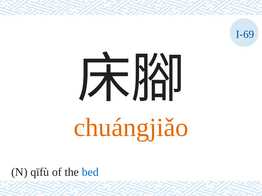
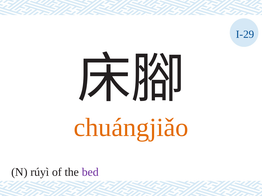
I-69: I-69 -> I-29 (245, 34)
qīfù: qīfù -> rúyì (40, 172)
bed colour: blue -> purple (90, 172)
